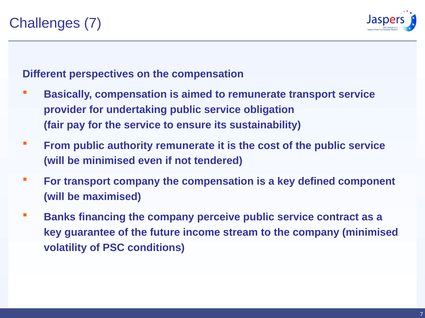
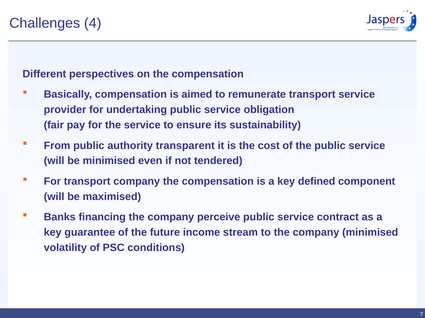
Challenges 7: 7 -> 4 (93, 23)
authority remunerate: remunerate -> transparent (185, 146)
